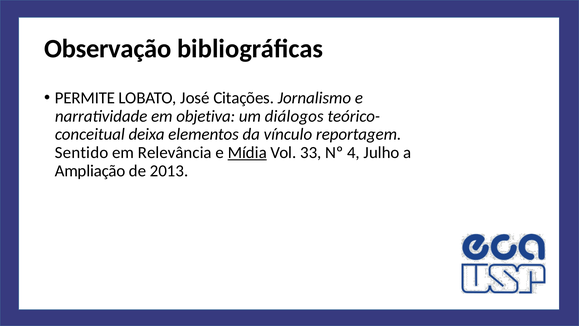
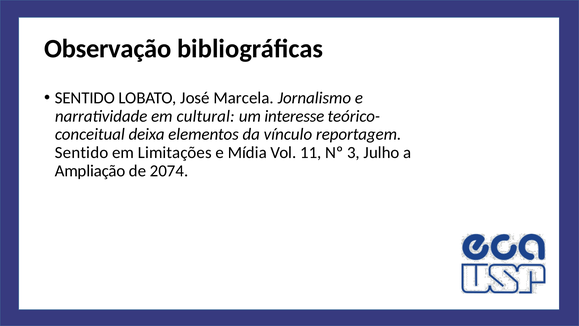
PERMITE: PERMITE -> SENTIDO (85, 98)
Citações: Citações -> Marcela (244, 98)
objetiva: objetiva -> cultural (206, 116)
diálogos: diálogos -> interesse (294, 116)
Relevância: Relevância -> Limitações (175, 152)
Mídia underline: present -> none (247, 152)
33: 33 -> 11 (311, 152)
4: 4 -> 3 (353, 152)
2013: 2013 -> 2074 (169, 171)
